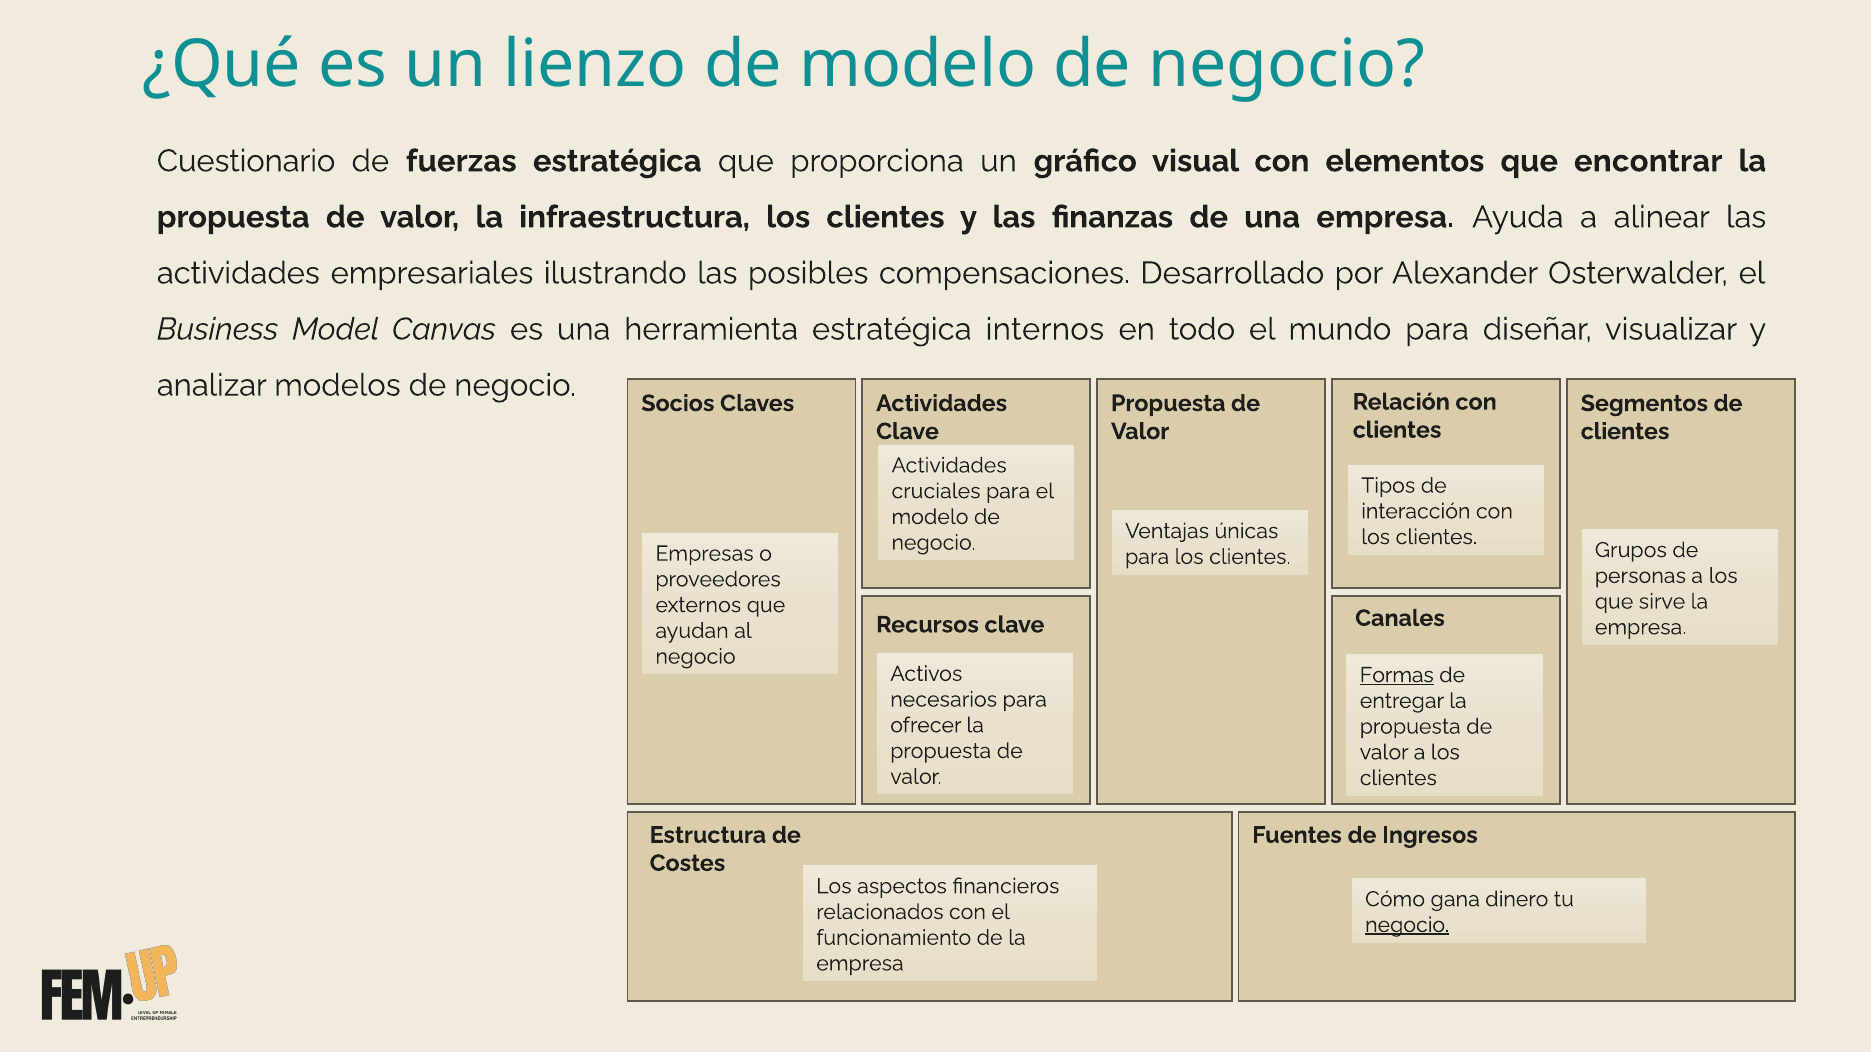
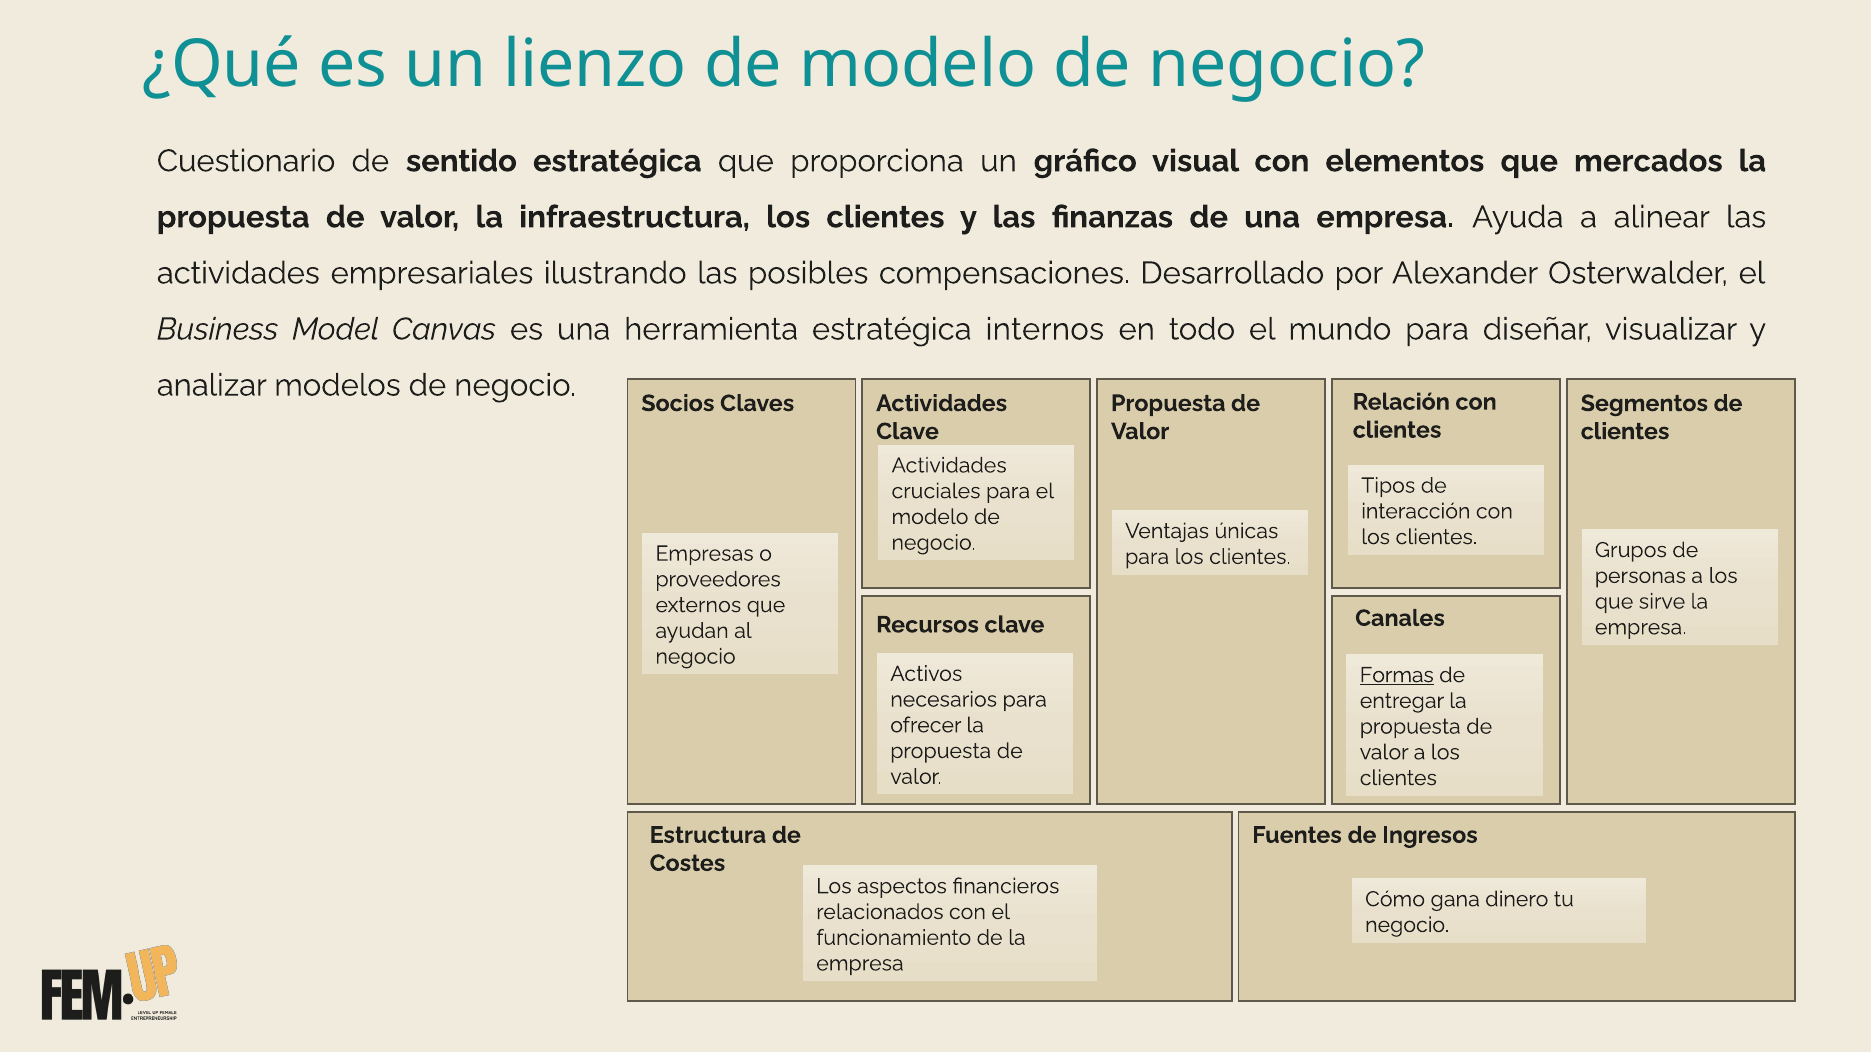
fuerzas: fuerzas -> sentido (461, 161)
encontrar: encontrar -> mercados (1648, 161)
negocio underline: present -> none (1407, 925)
